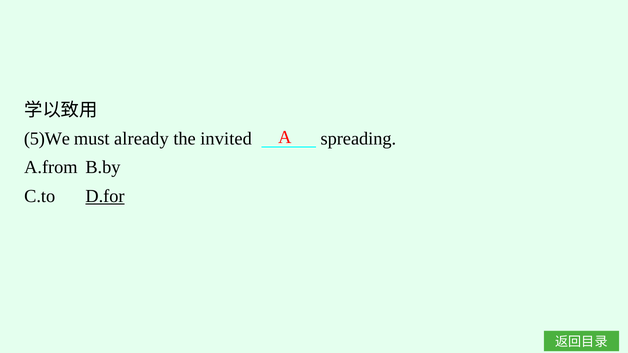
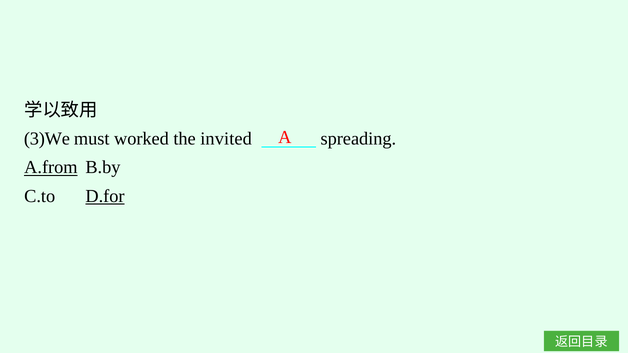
5)We: 5)We -> 3)We (47, 139)
already: already -> worked (141, 139)
A.from underline: none -> present (51, 168)
